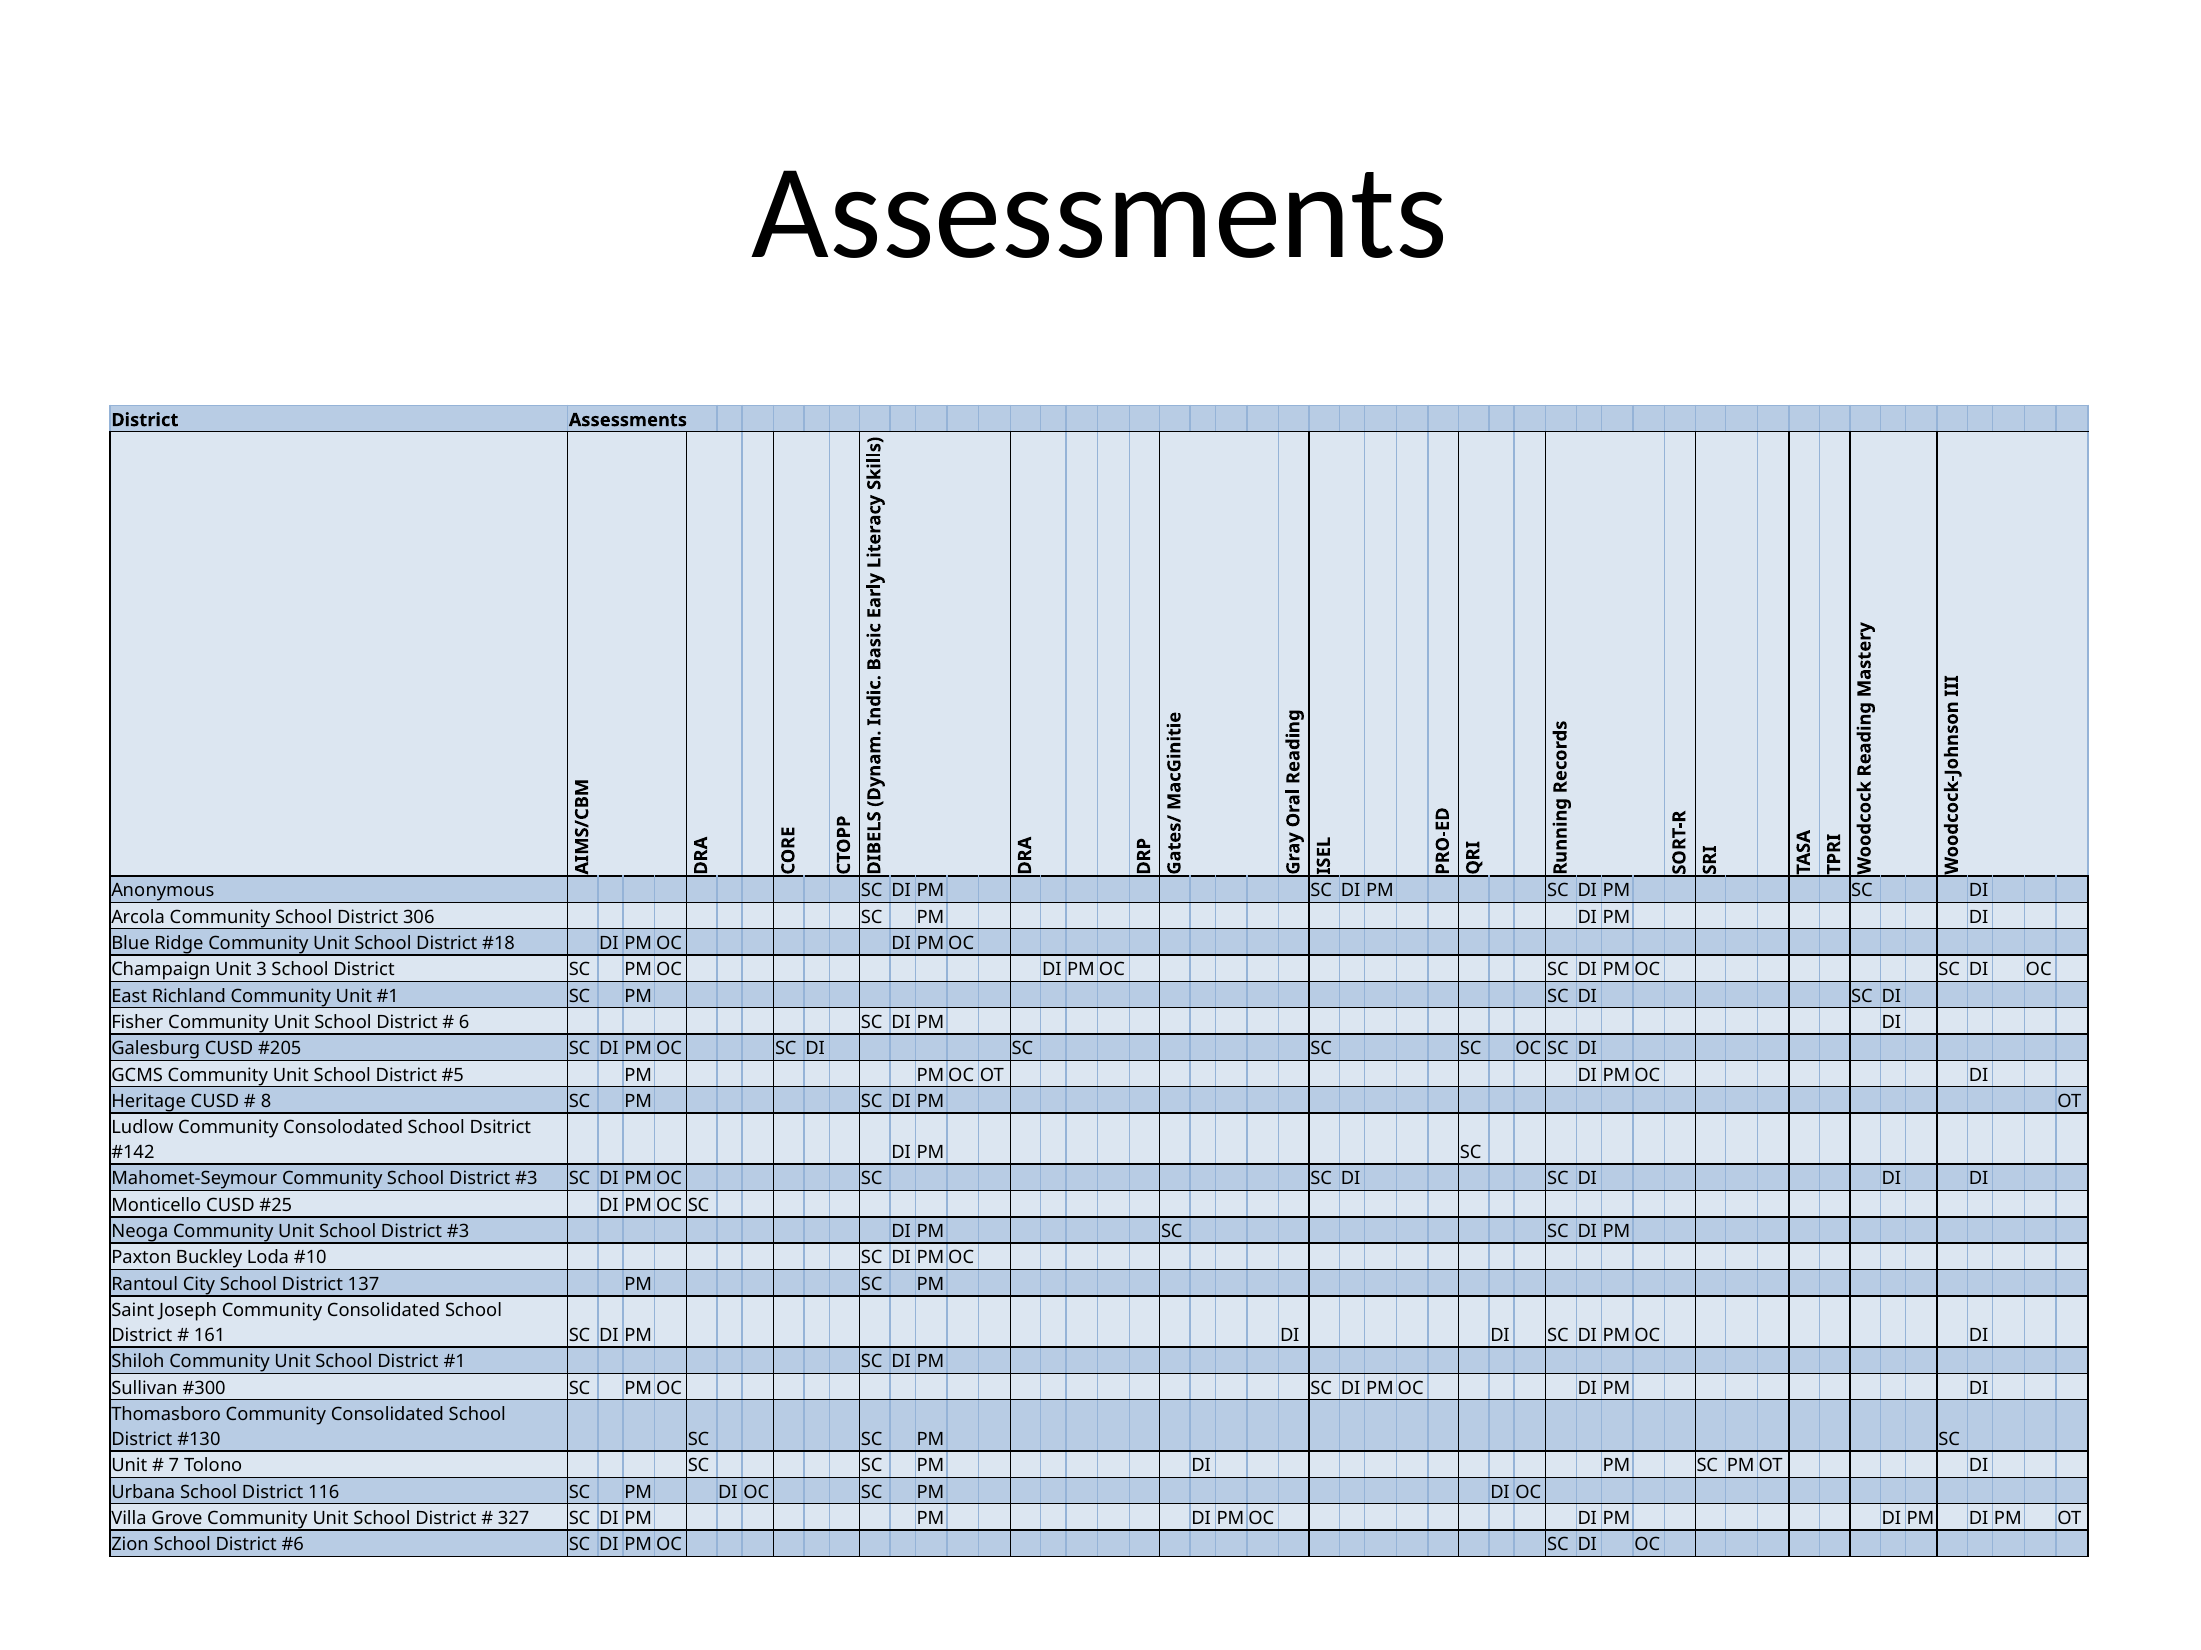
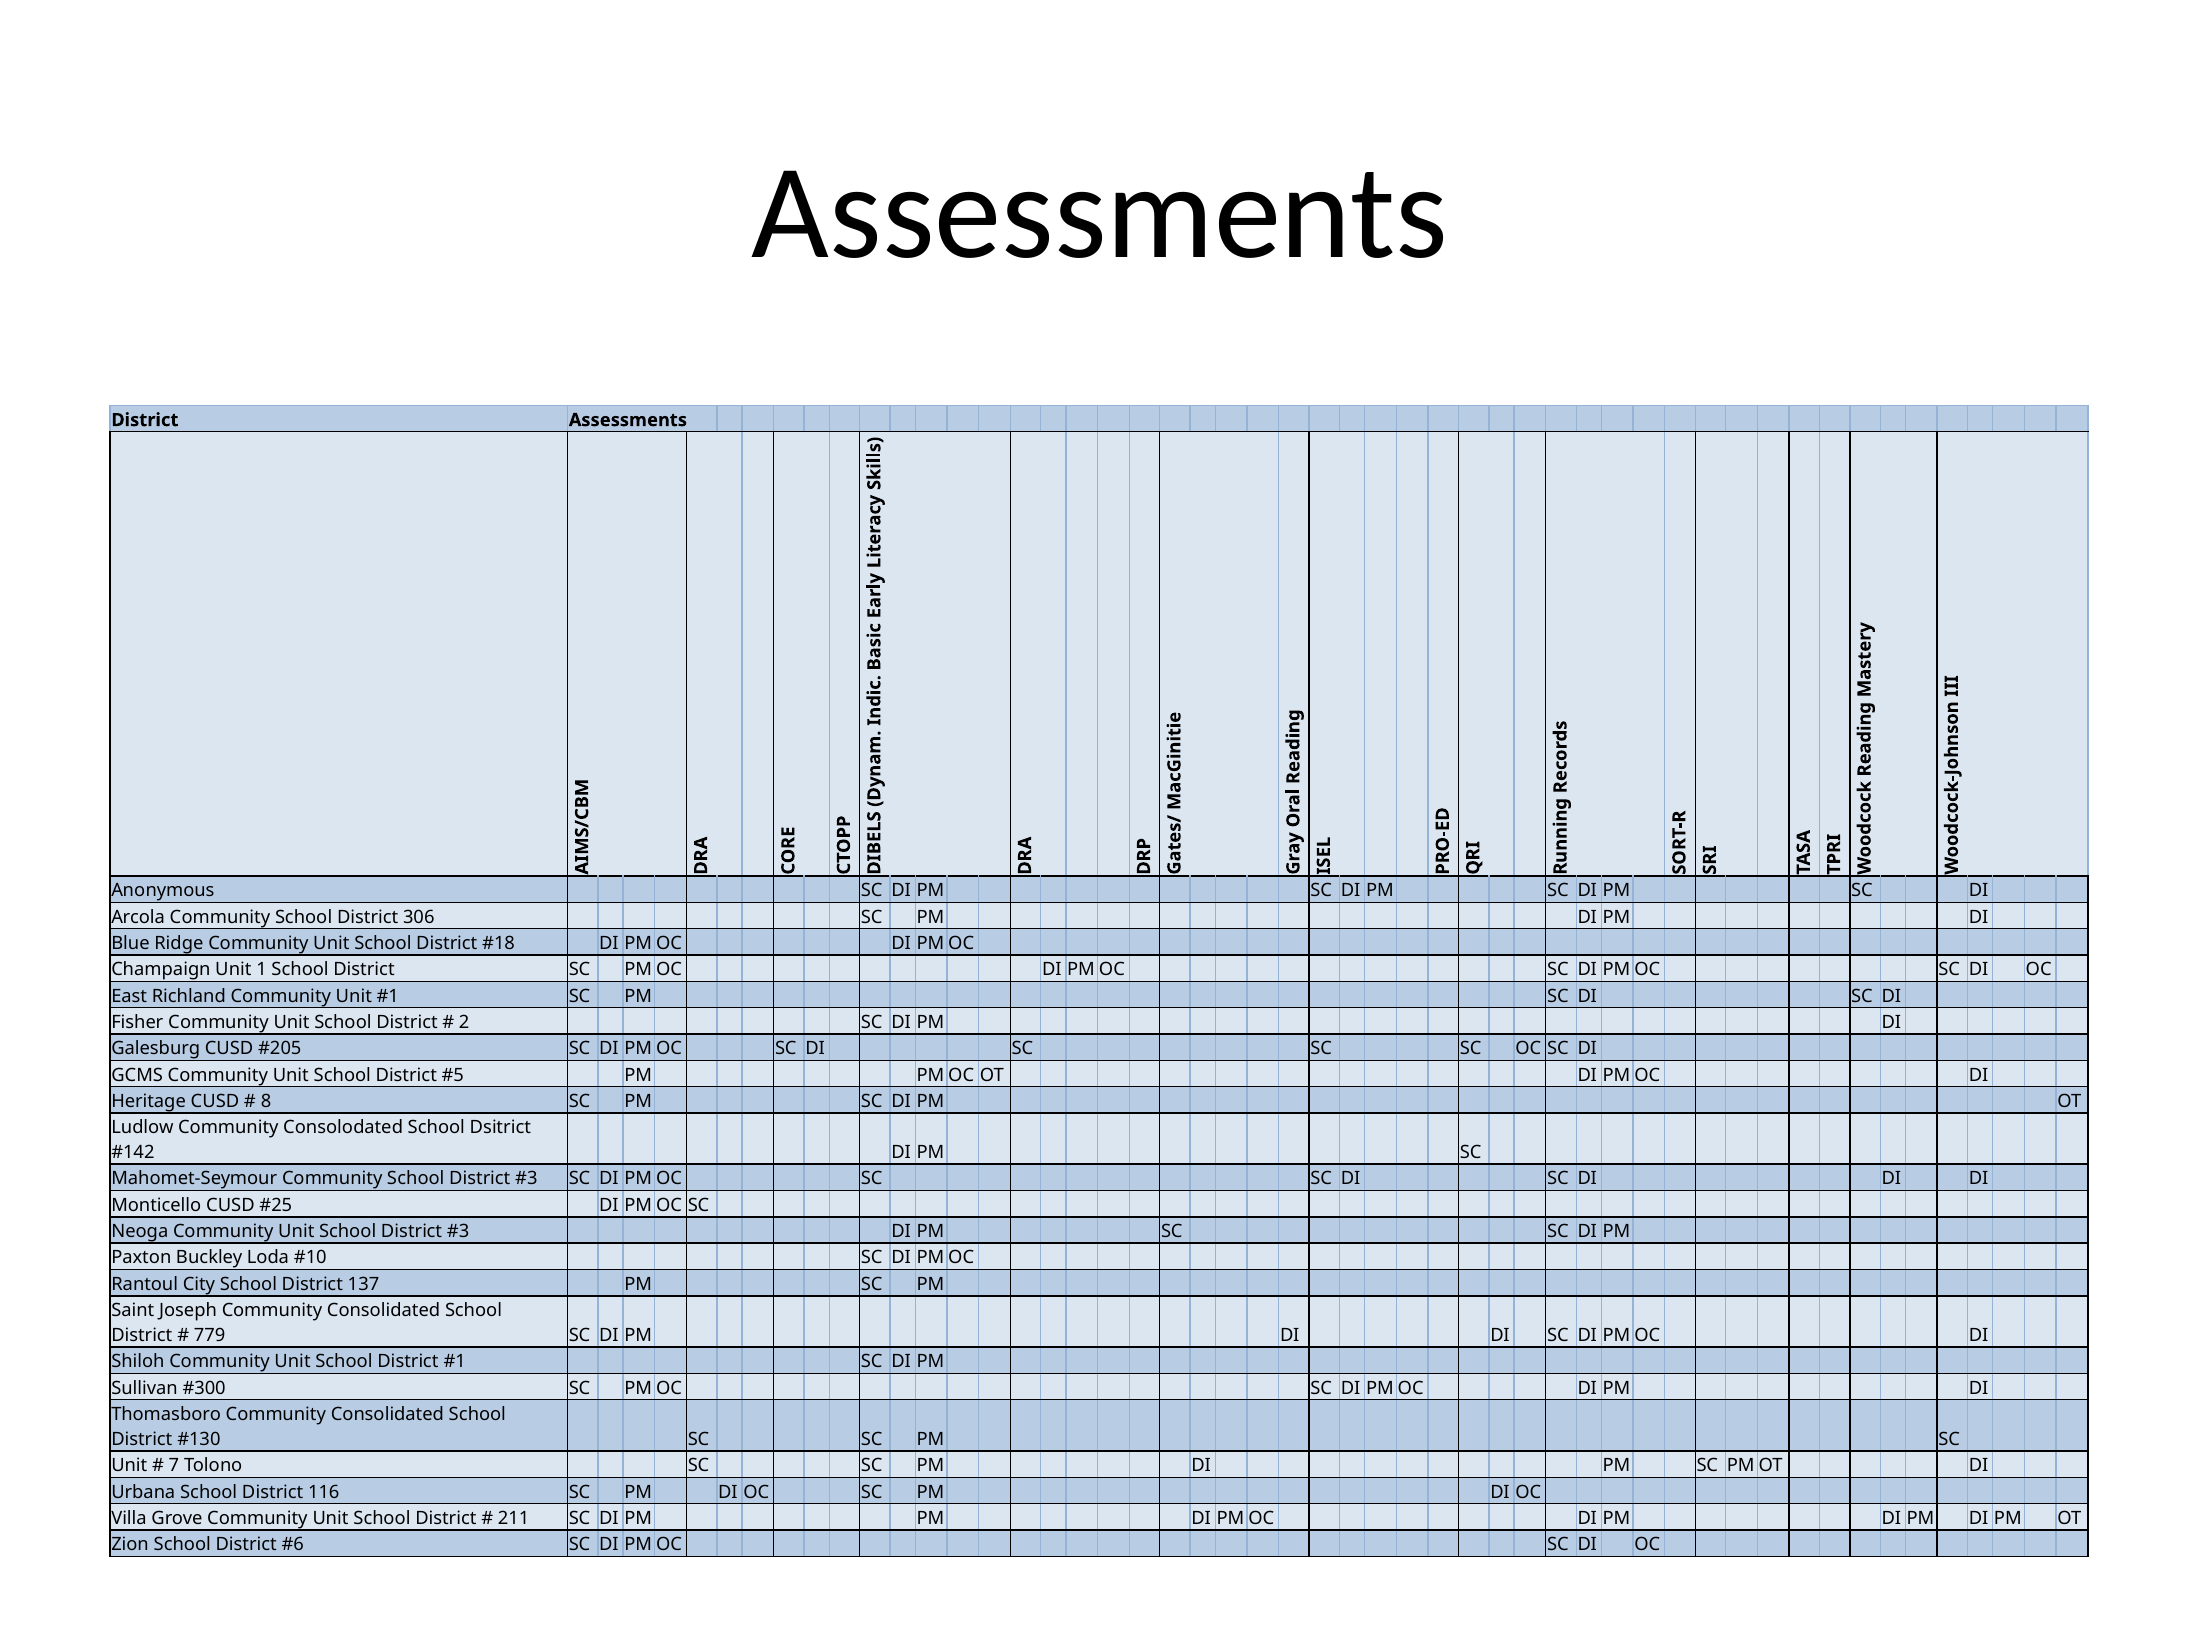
3: 3 -> 1 (262, 970)
6: 6 -> 2 (464, 1023)
161: 161 -> 779 (210, 1336)
327: 327 -> 211 (514, 1519)
